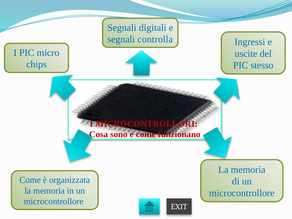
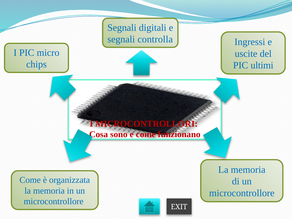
stesso: stesso -> ultimi (262, 65)
